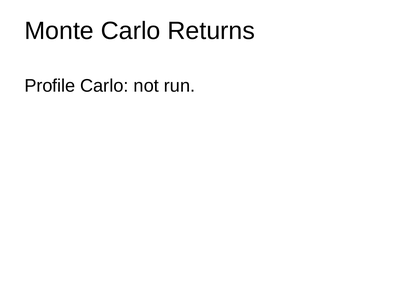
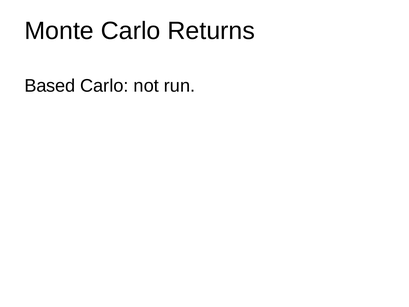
Profile: Profile -> Based (50, 86)
